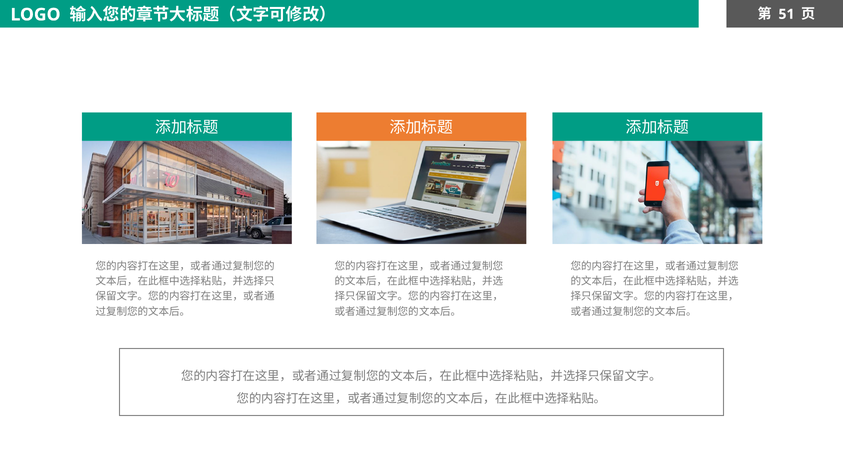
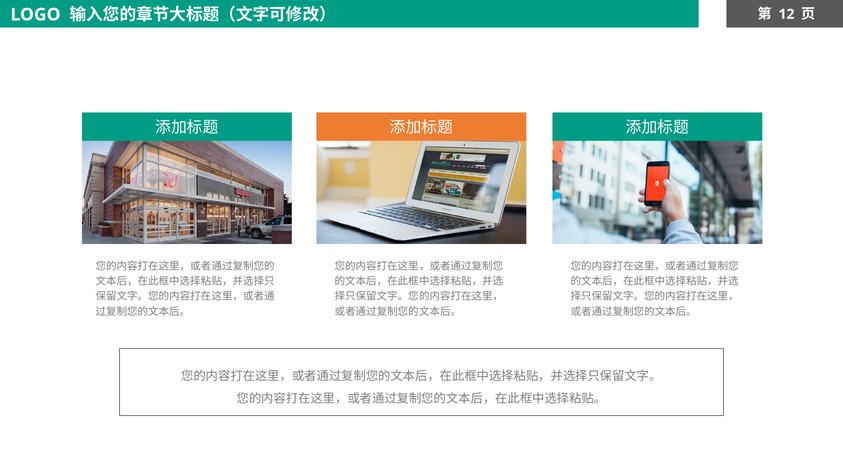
51: 51 -> 12 (786, 14)
